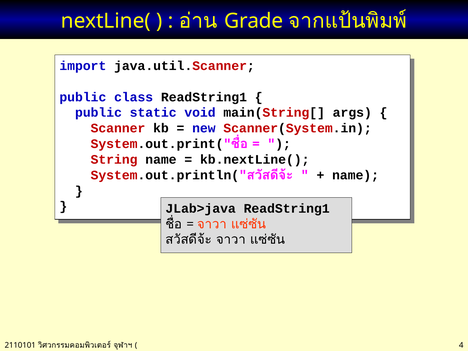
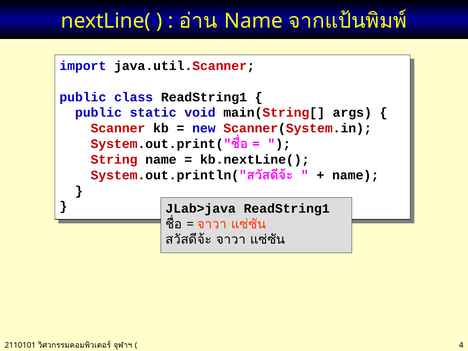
Grade: Grade -> Name (254, 21)
